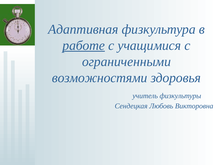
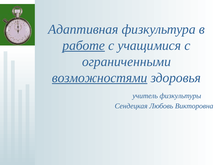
возможностями underline: none -> present (100, 78)
